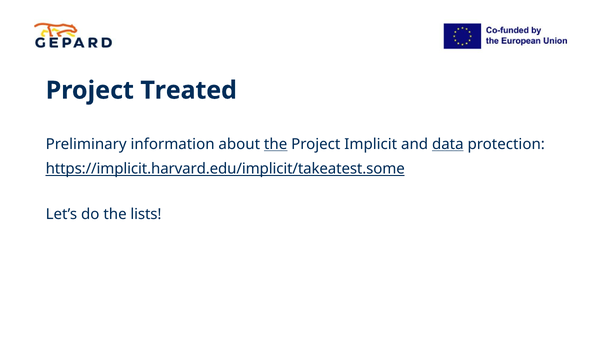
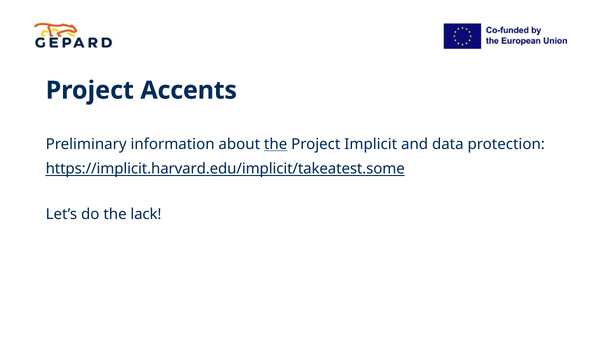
Treated: Treated -> Accents (189, 90)
data underline: present -> none (448, 144)
lists: lists -> lack (146, 214)
